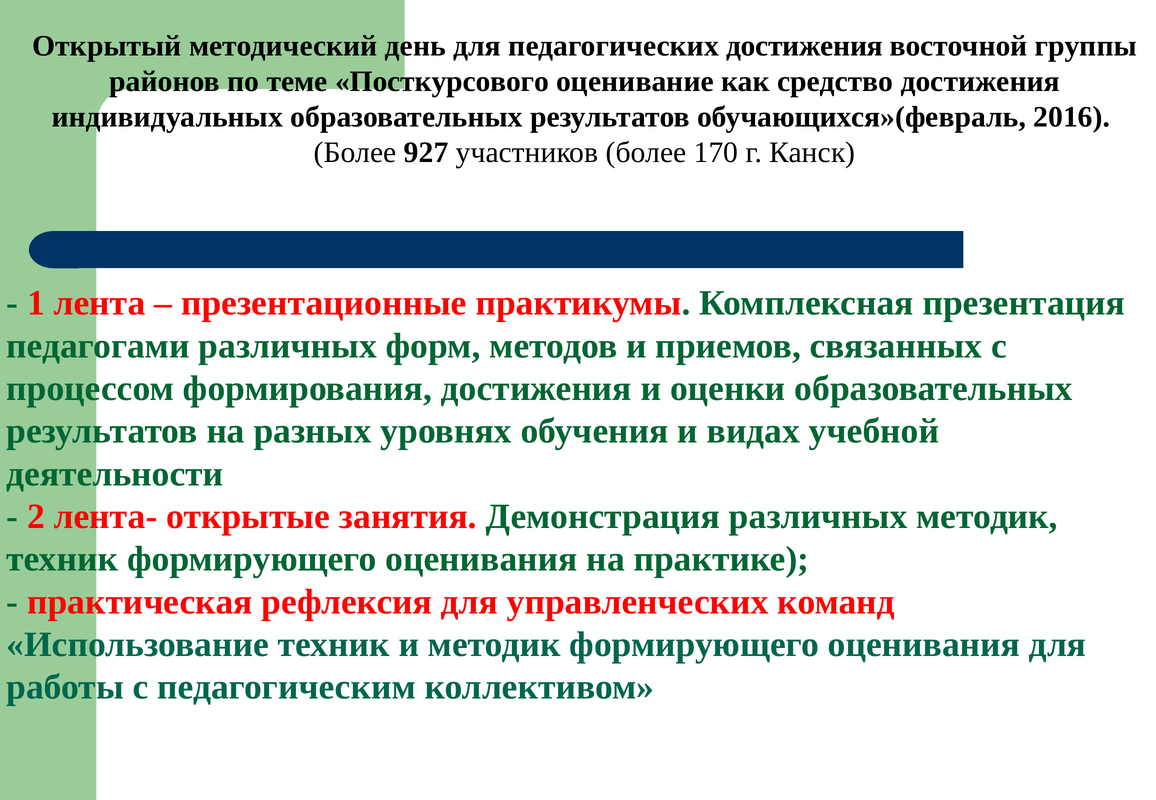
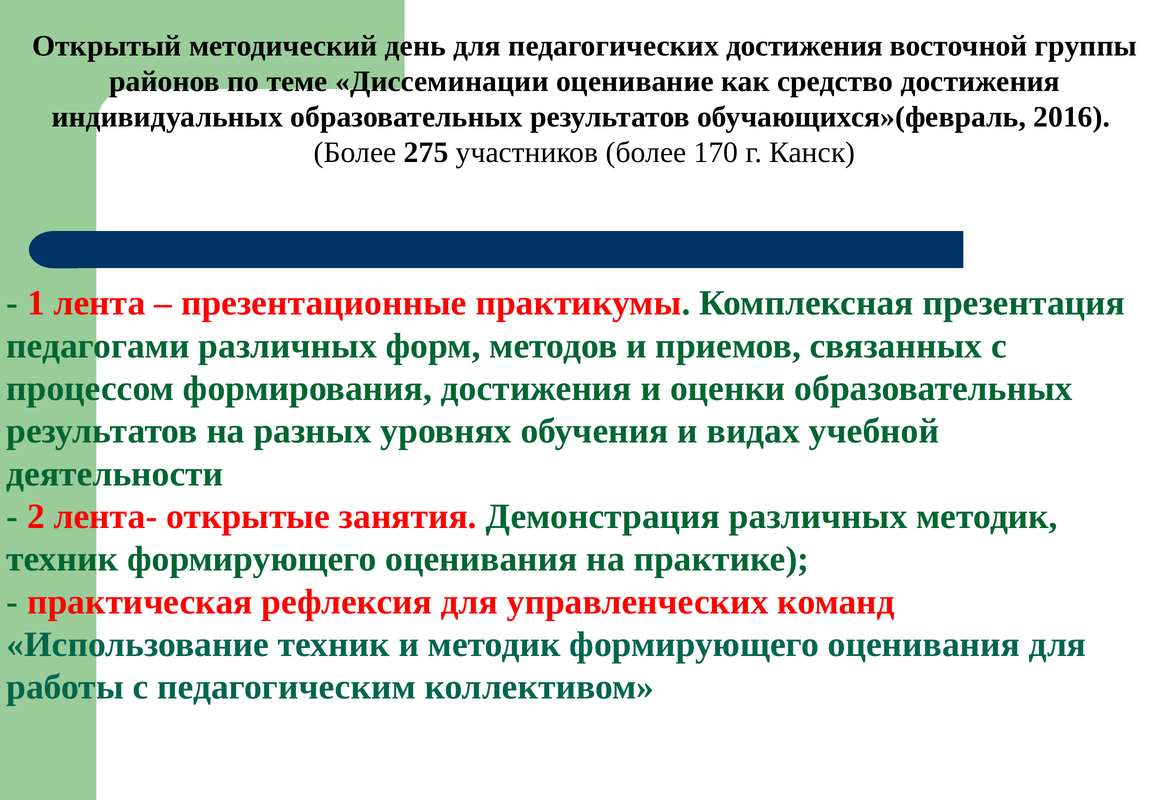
Посткурсового: Посткурсового -> Диссеминации (442, 81)
927: 927 -> 275 (426, 153)
